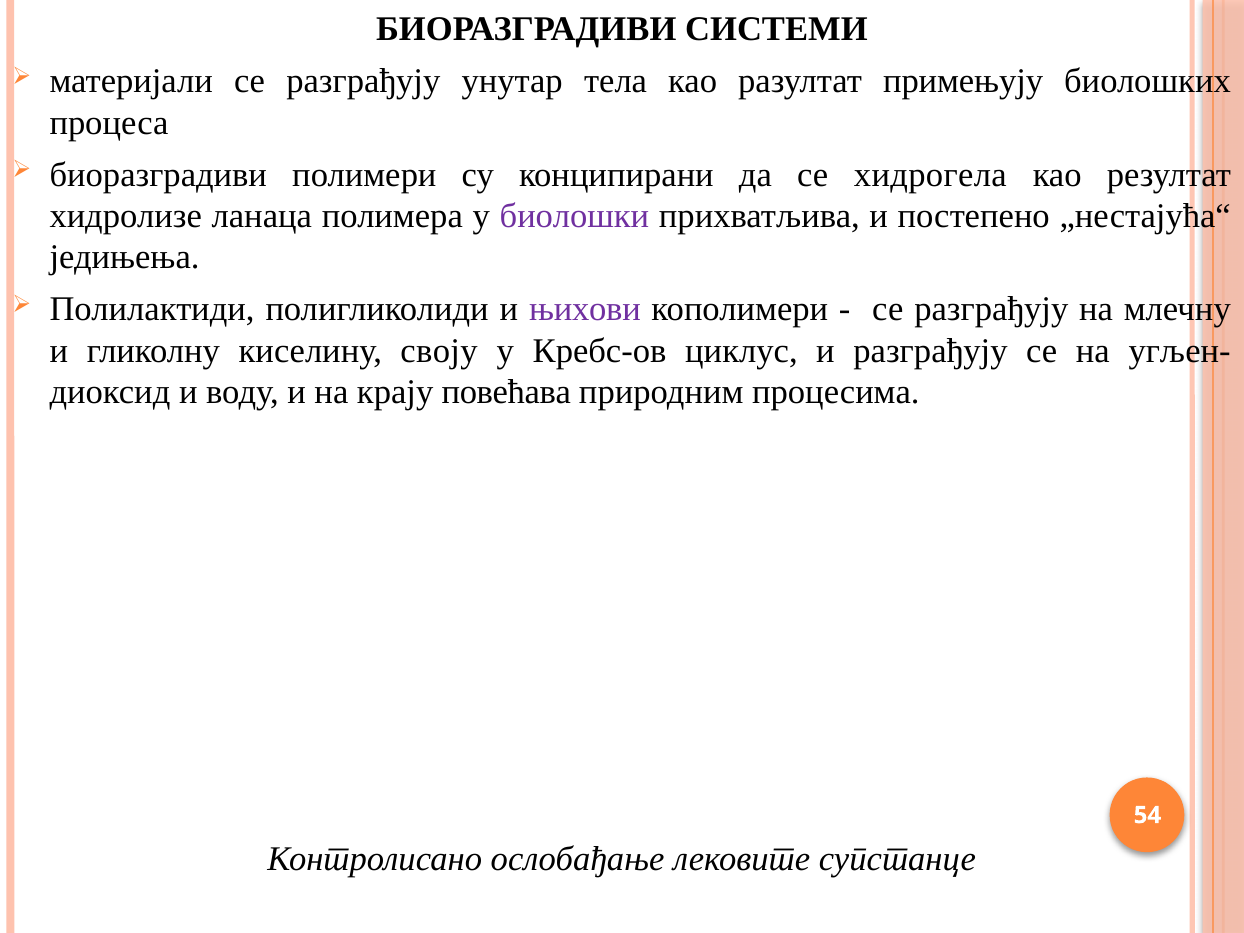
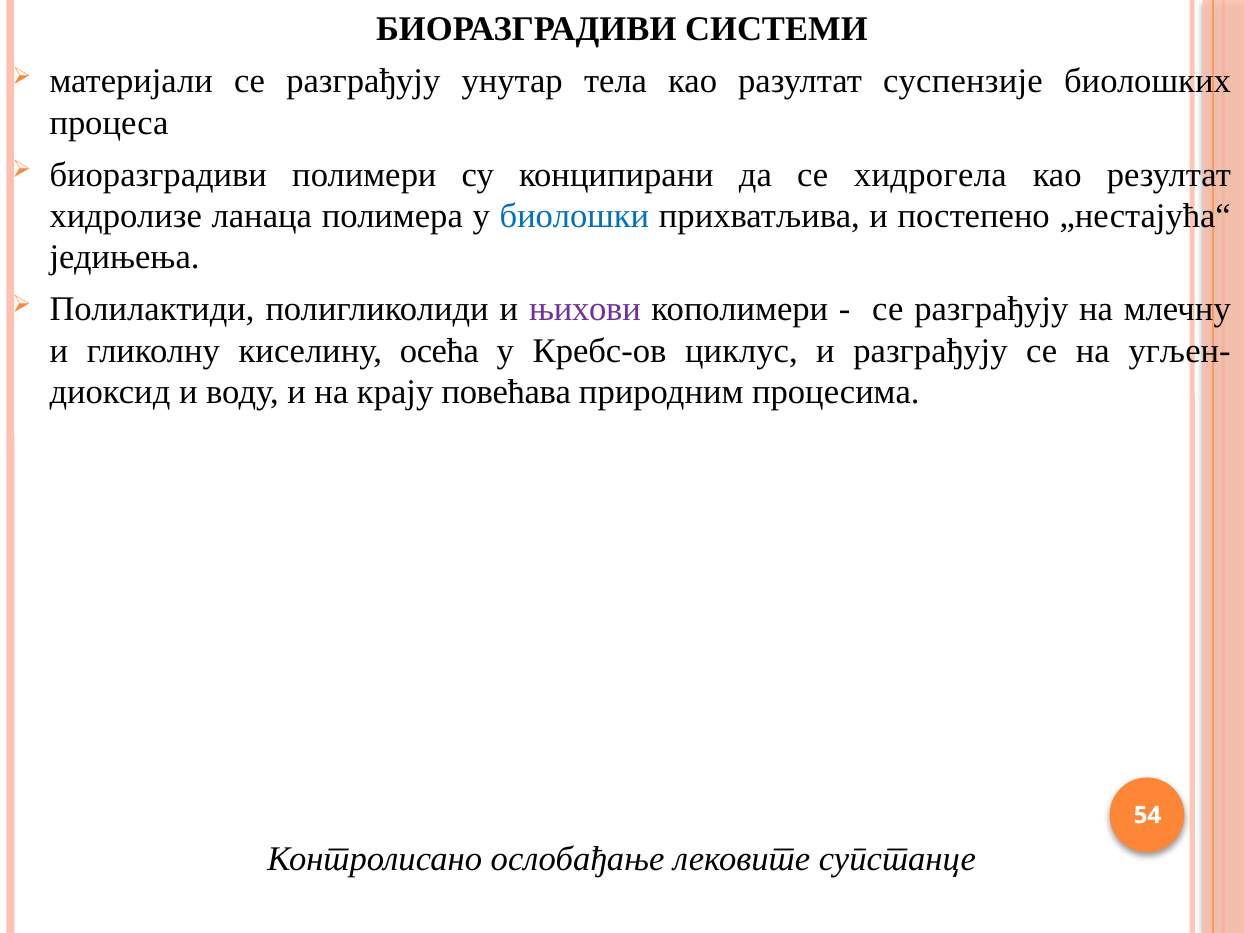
примењују: примењују -> суспензије (963, 81)
биолошки colour: purple -> blue (574, 216)
своју: своју -> осећа (439, 351)
